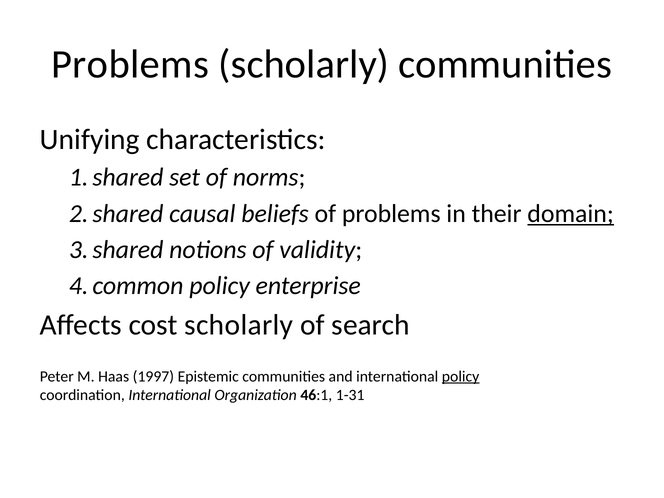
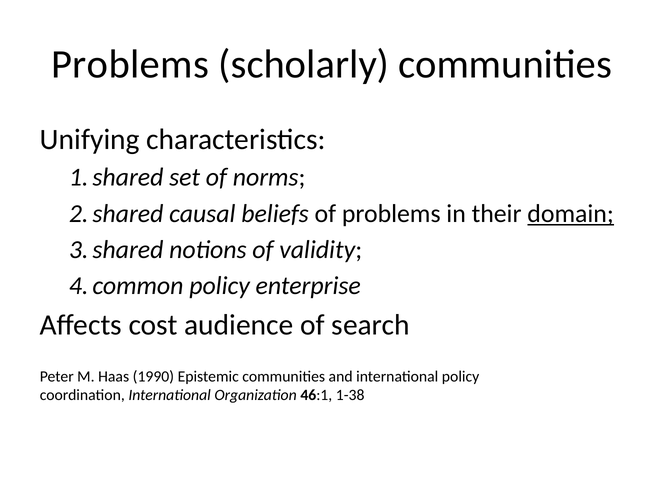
cost scholarly: scholarly -> audience (239, 325)
1997: 1997 -> 1990 (153, 376)
policy underline: present -> none (461, 376)
1-31: 1-31 -> 1-38 (350, 395)
